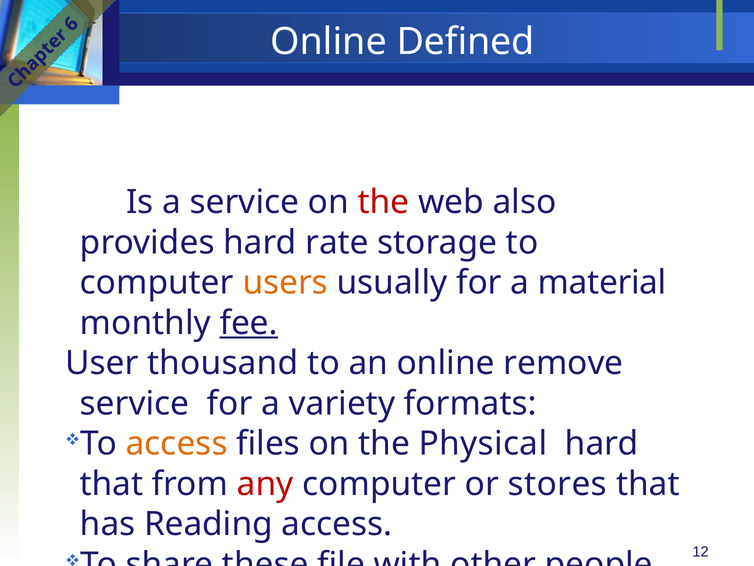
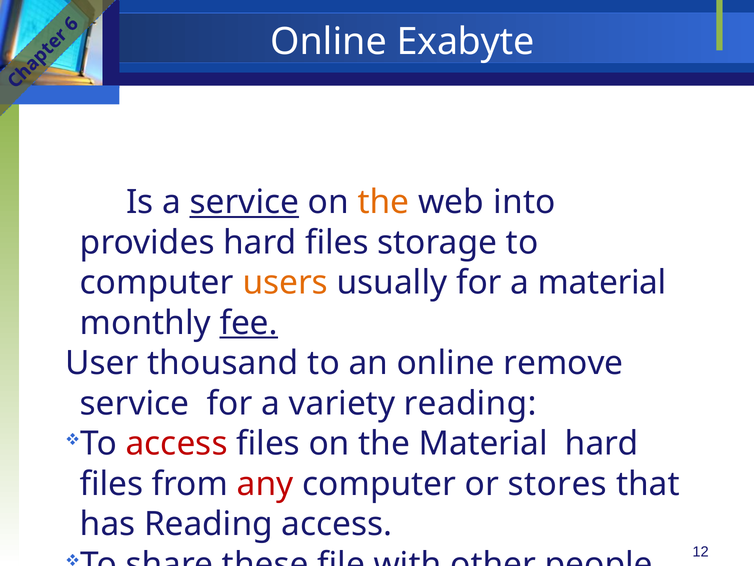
Defined: Defined -> Exabyte (466, 42)
service underline: none -> present (244, 202)
the colour: red -> orange (383, 202)
also: also -> into (524, 202)
provides hard rate: rate -> files (337, 242)
variety formats: formats -> reading (470, 403)
access colour: orange -> red (177, 444)
the Physical: Physical -> Material (483, 444)
that: that -> files (112, 484)
